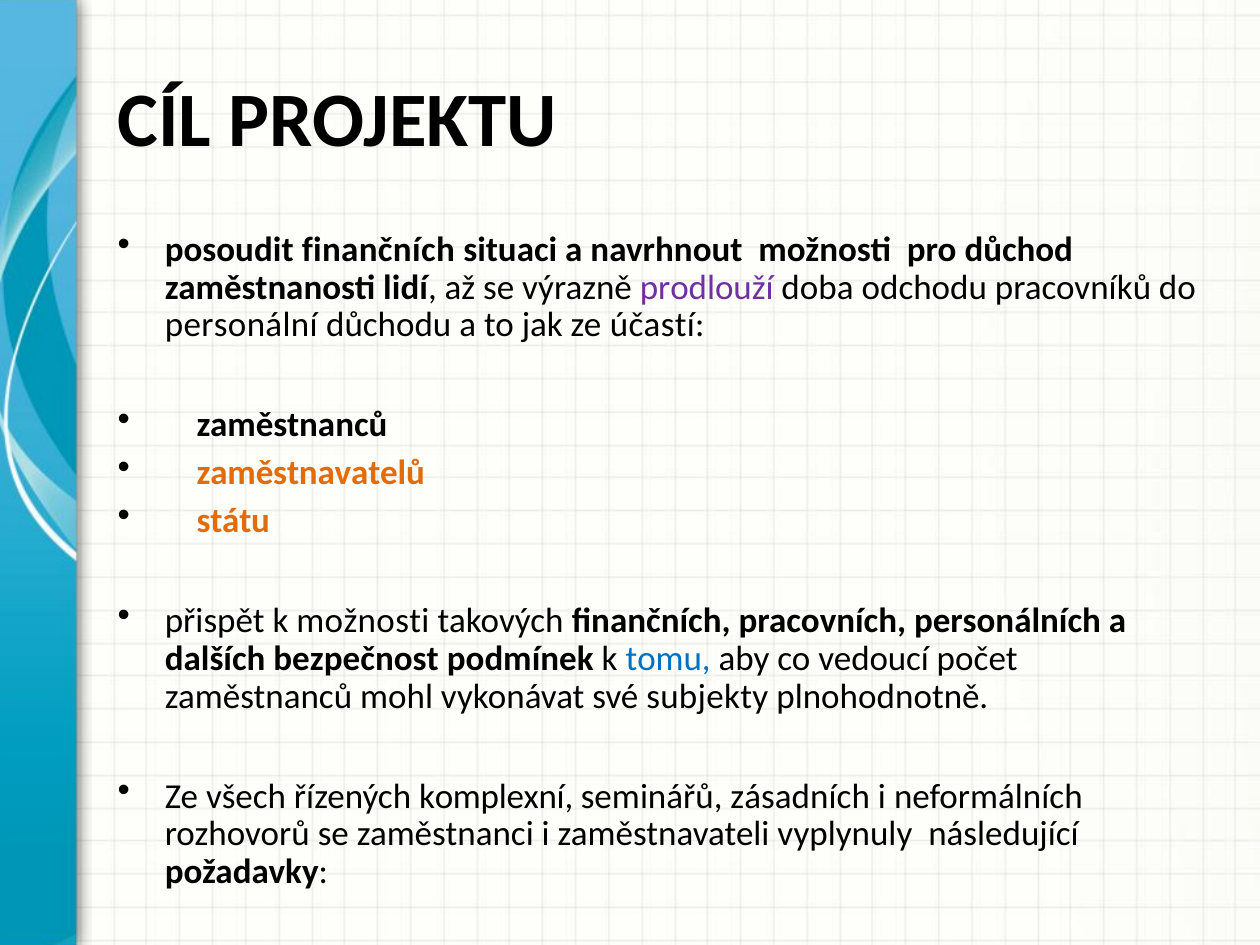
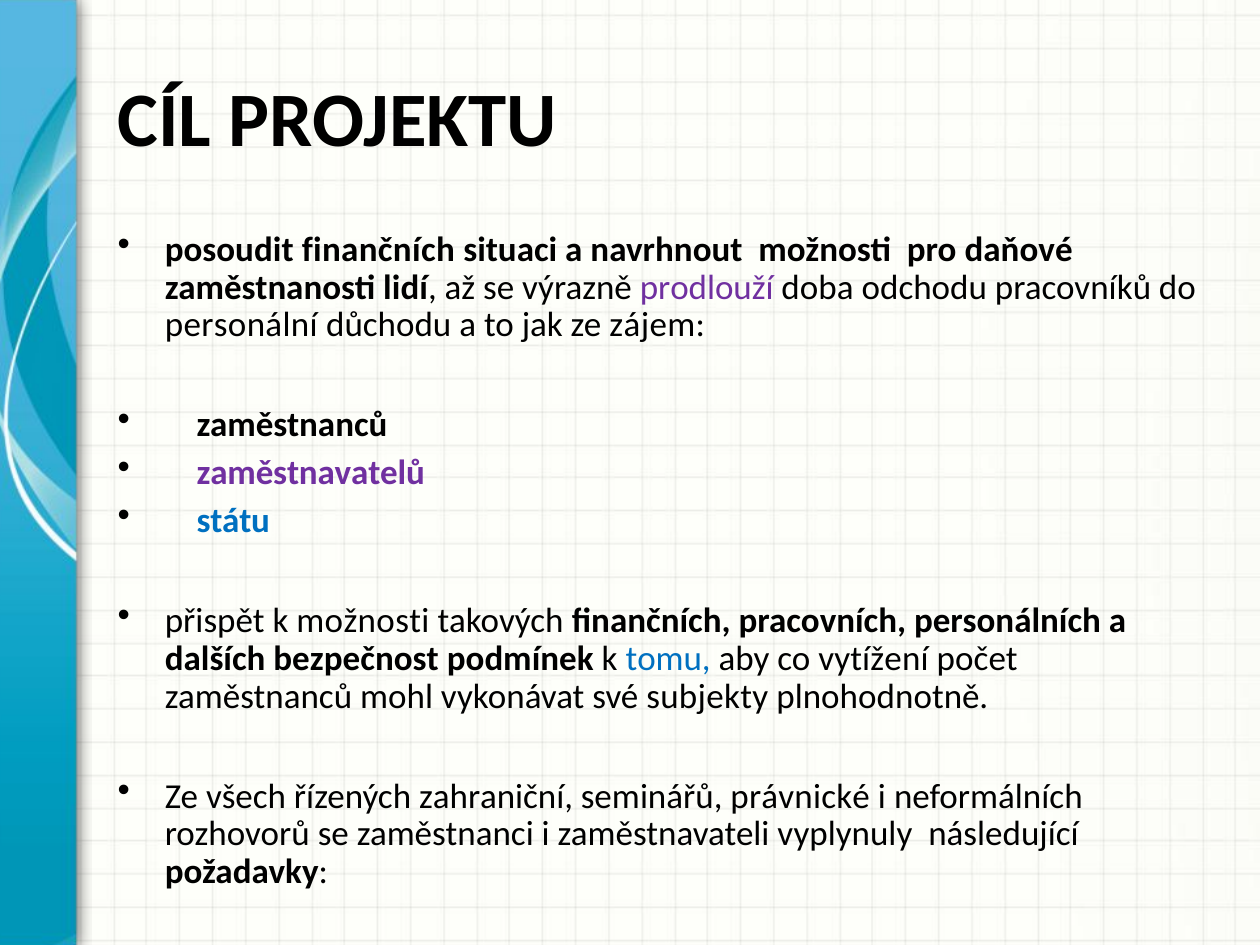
důchod: důchod -> daňové (1019, 250)
účastí: účastí -> zájem (657, 325)
zaměstnavatelů colour: orange -> purple (311, 473)
státu colour: orange -> blue (233, 521)
vedoucí: vedoucí -> vytížení (873, 659)
komplexní: komplexní -> zahraniční (496, 797)
zásadních: zásadních -> právnické (800, 797)
